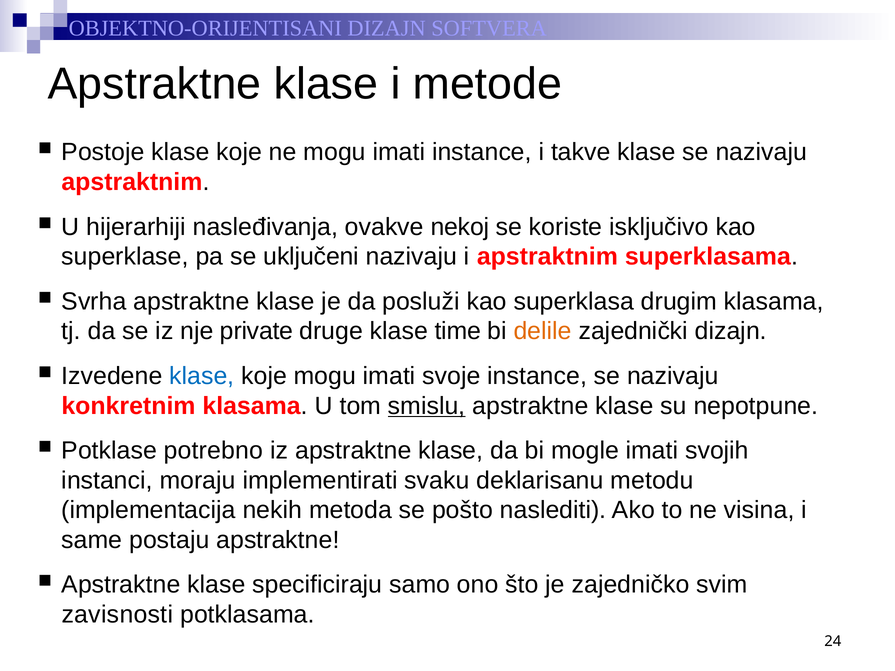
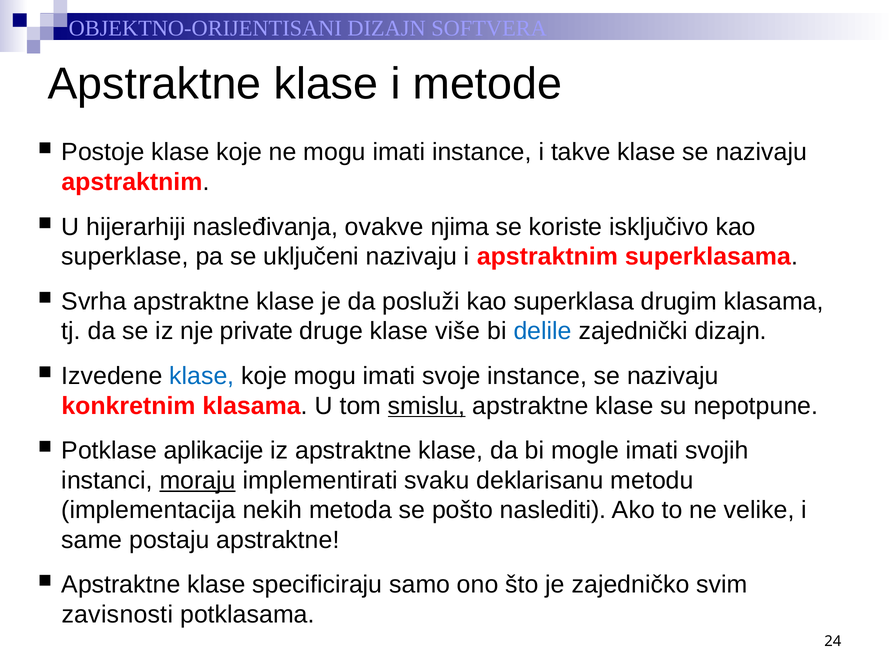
nekoj: nekoj -> njima (460, 227)
time: time -> više (458, 331)
delile colour: orange -> blue (543, 331)
potrebno: potrebno -> aplikacije (214, 451)
moraju underline: none -> present (198, 481)
visina: visina -> velike (759, 510)
